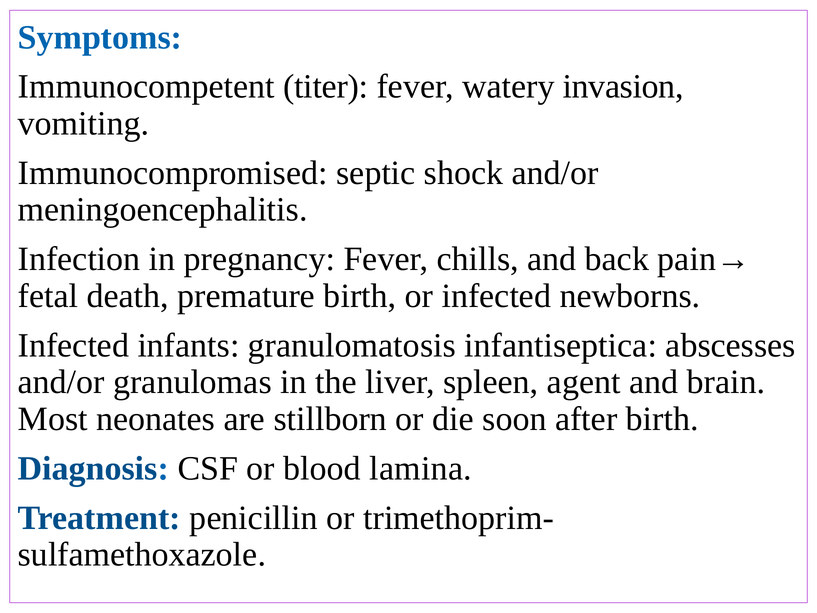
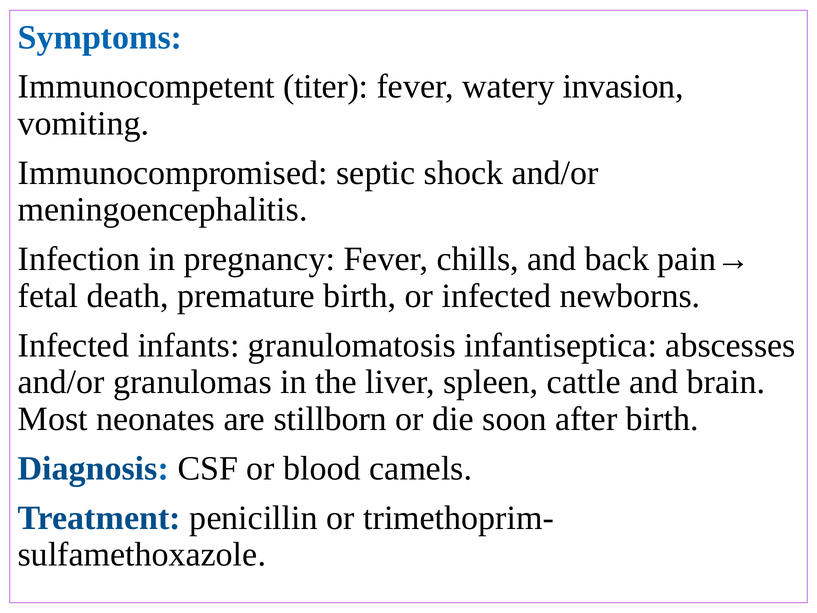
agent: agent -> cattle (584, 382)
lamina: lamina -> camels (421, 468)
